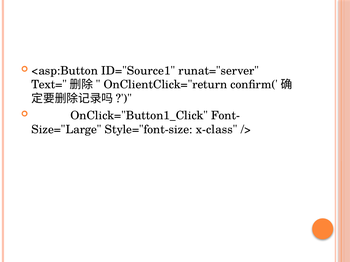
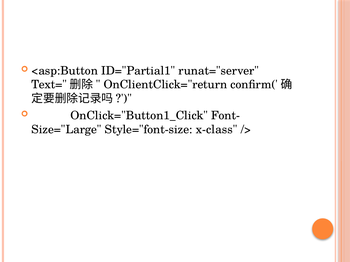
ID="Source1: ID="Source1 -> ID="Partial1 (138, 71)
